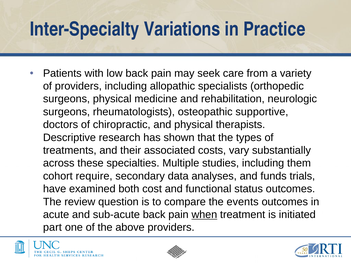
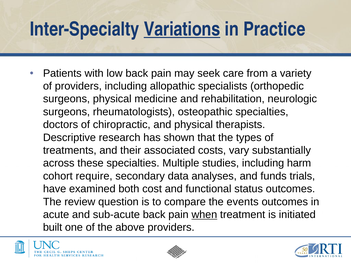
Variations underline: none -> present (182, 29)
osteopathic supportive: supportive -> specialties (262, 112)
them: them -> harm (299, 163)
part: part -> built (53, 228)
